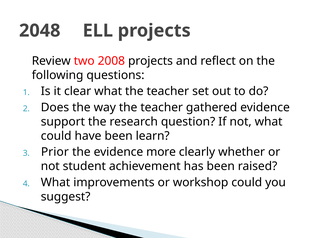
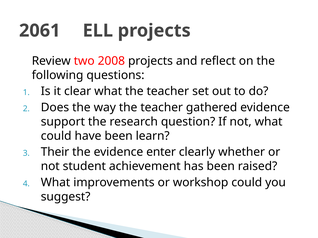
2048: 2048 -> 2061 (40, 31)
Prior: Prior -> Their (55, 152)
more: more -> enter (161, 152)
